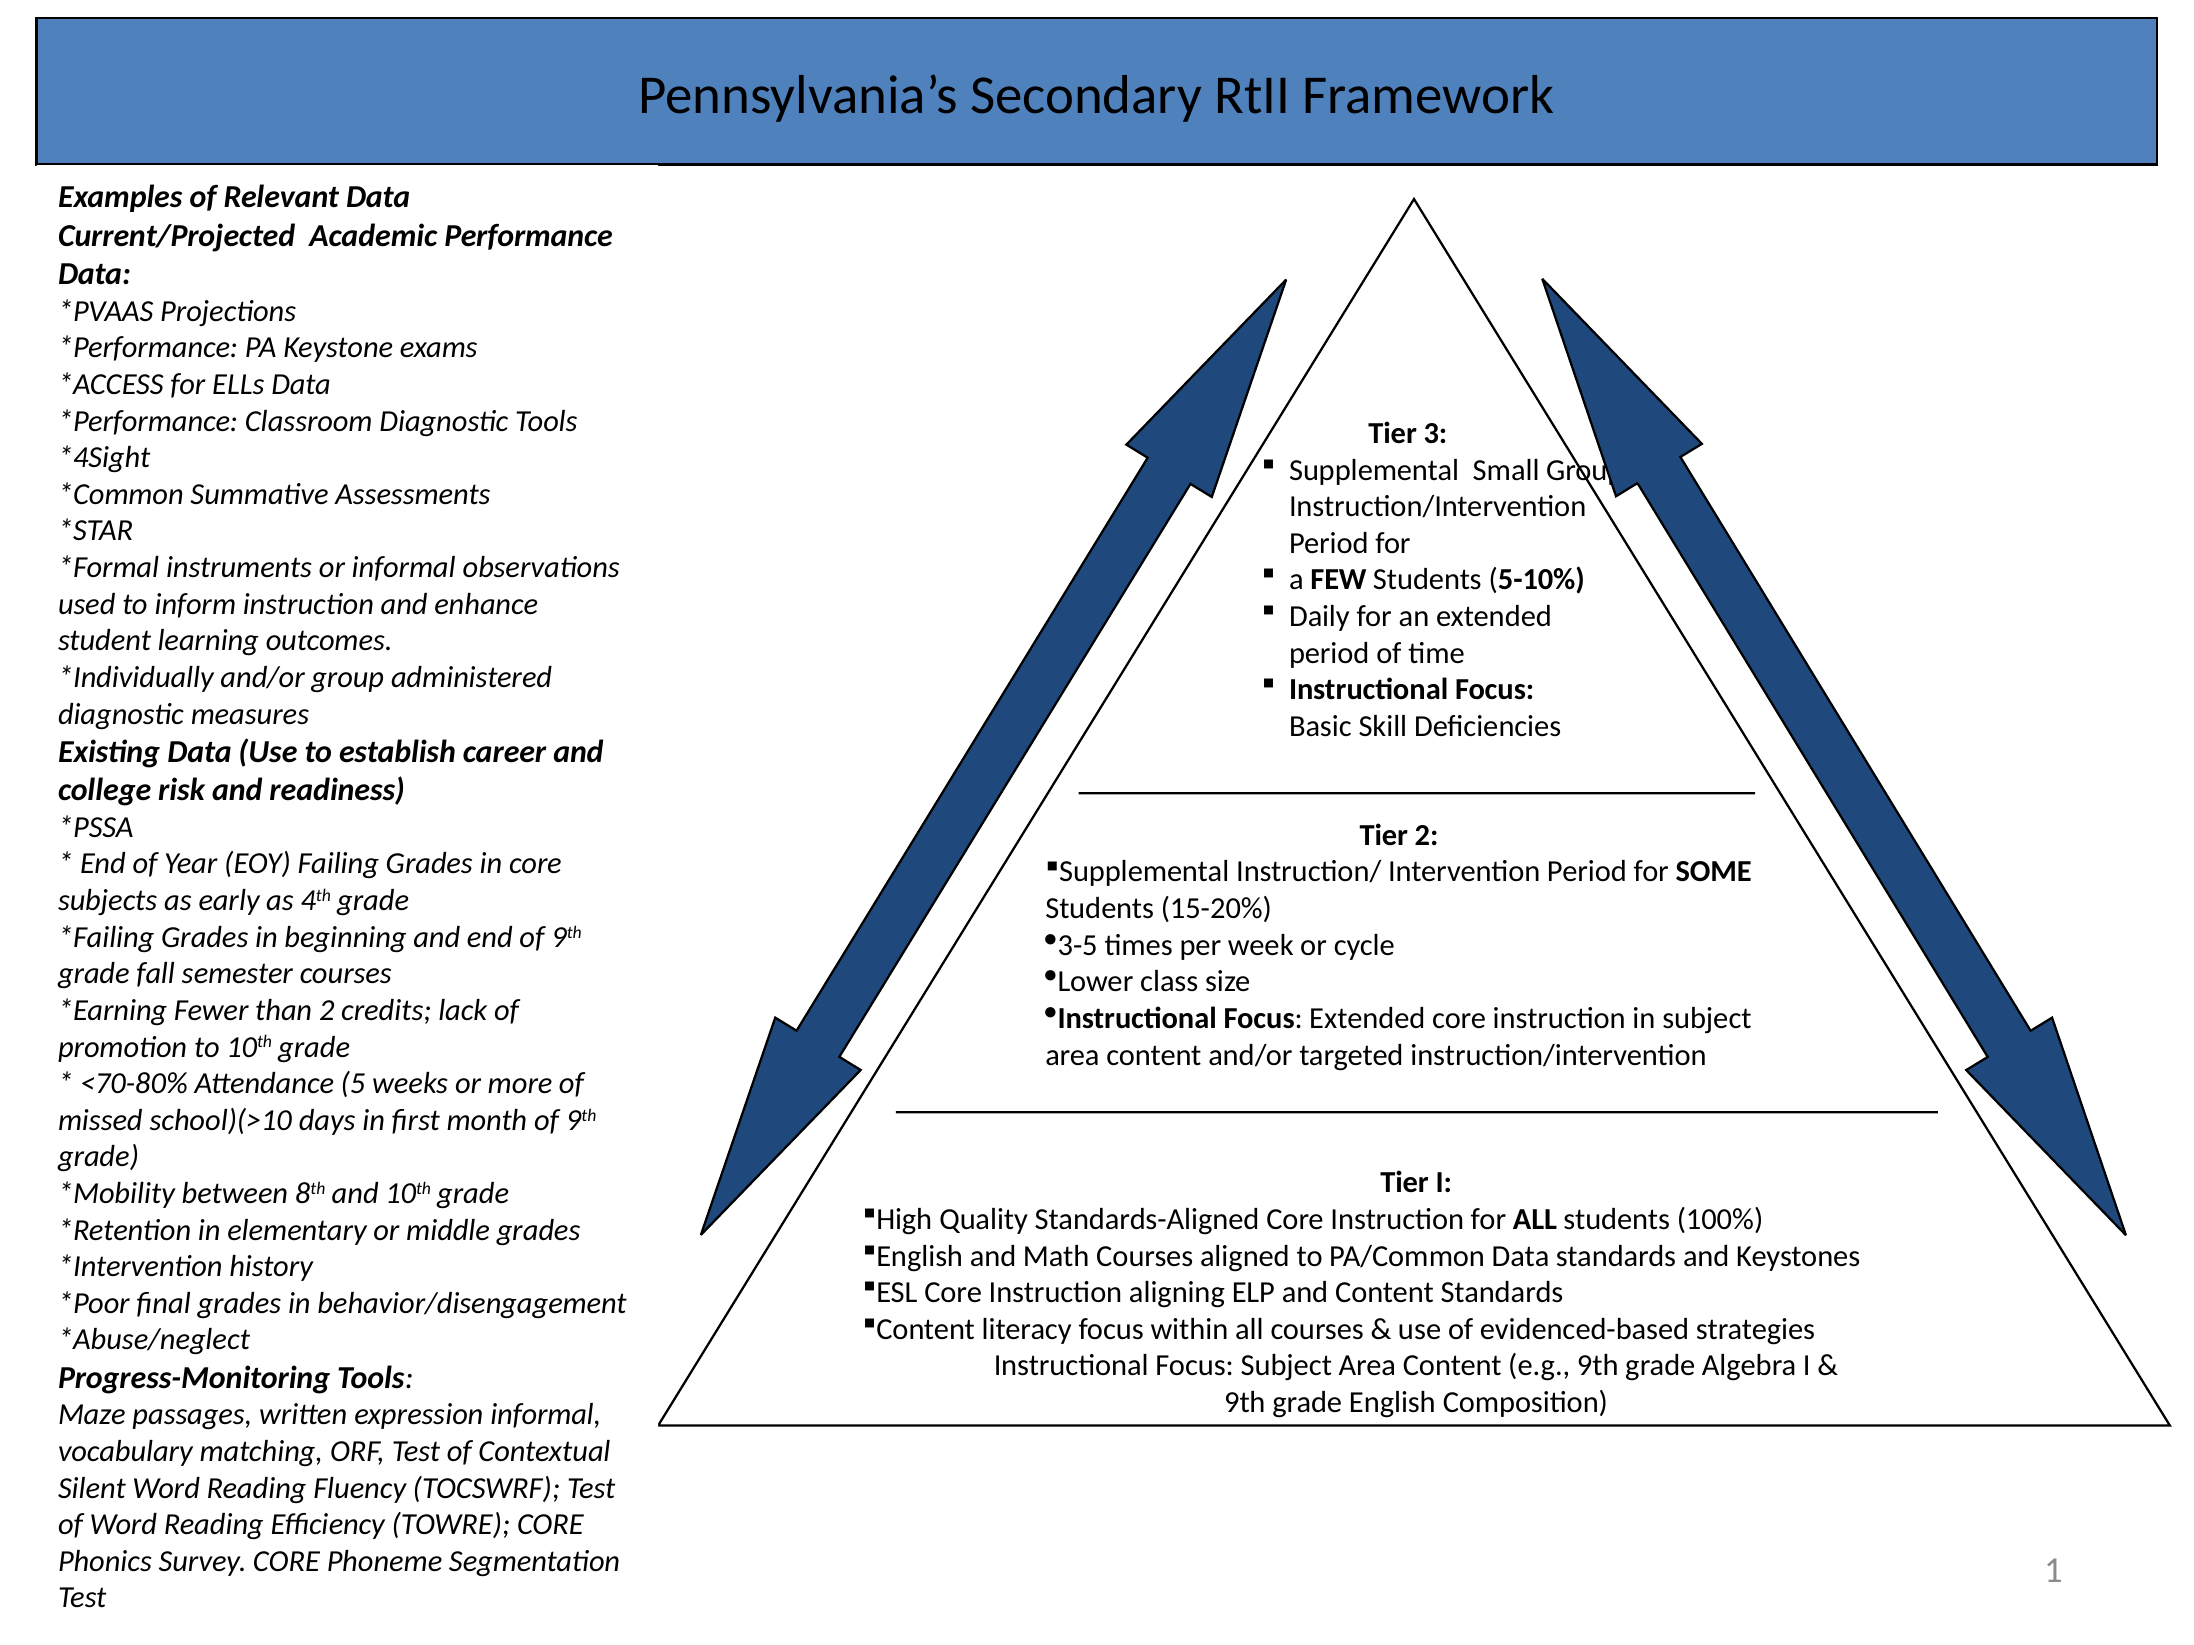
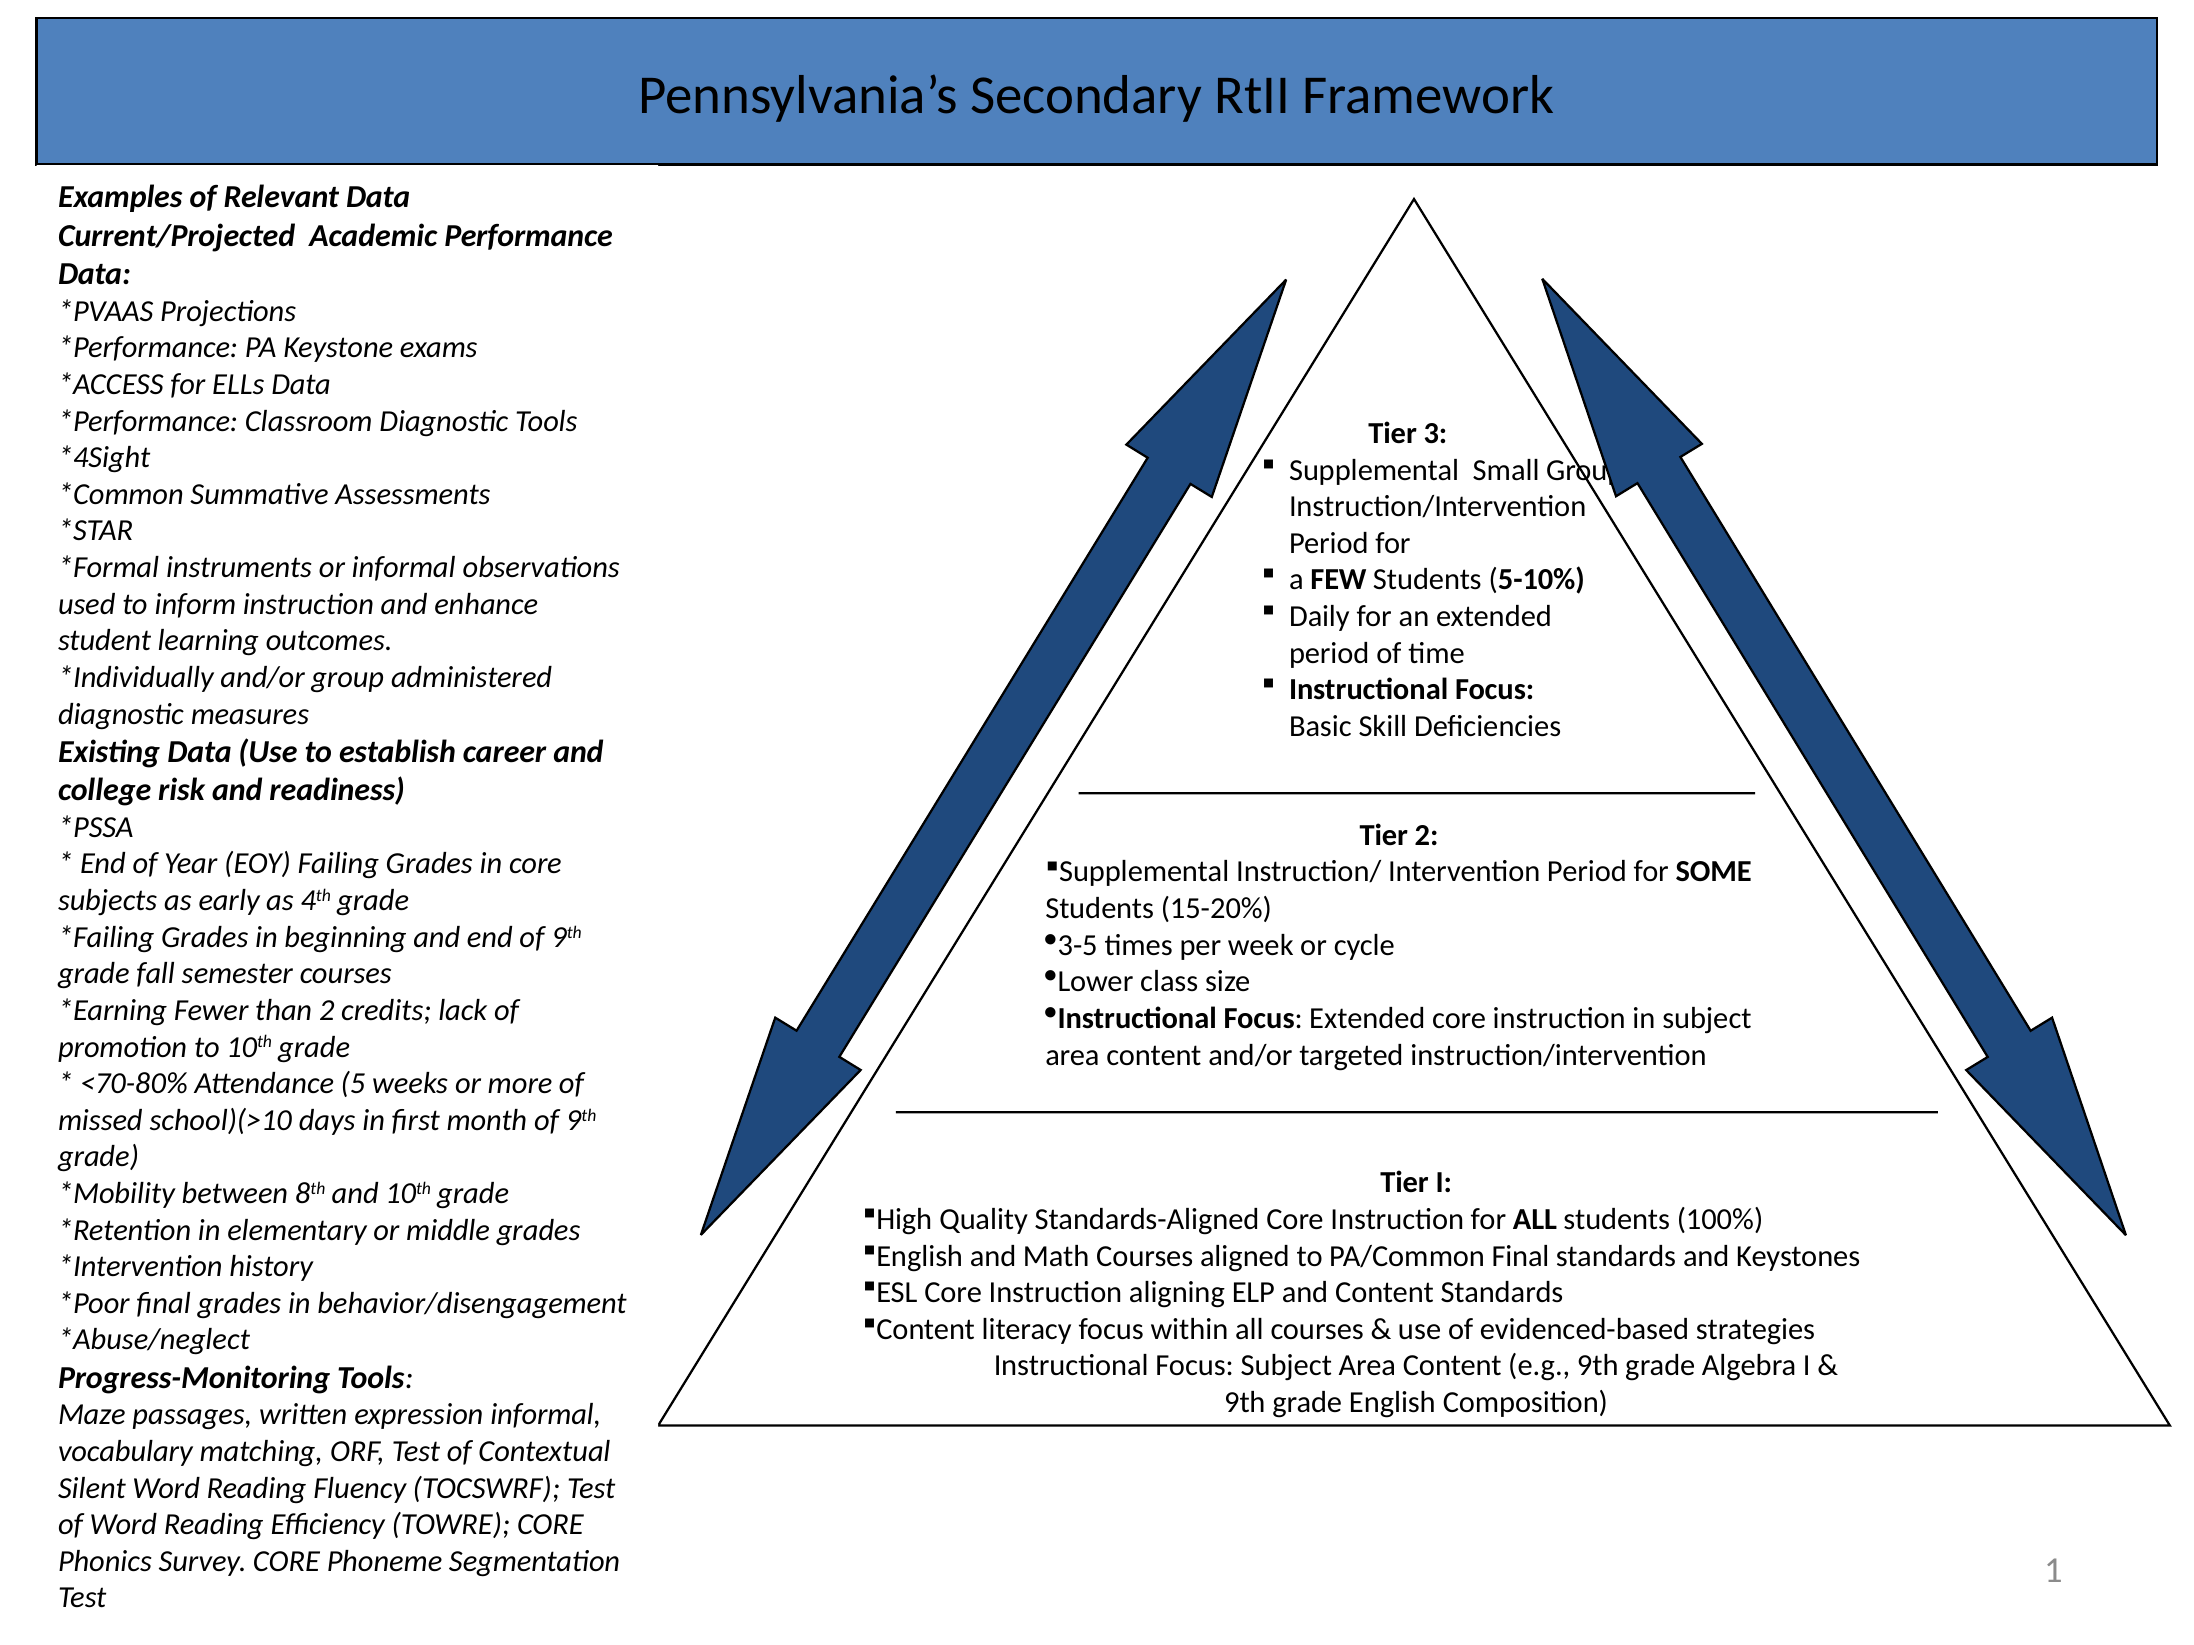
PA/Common Data: Data -> Final (1521, 1256)
